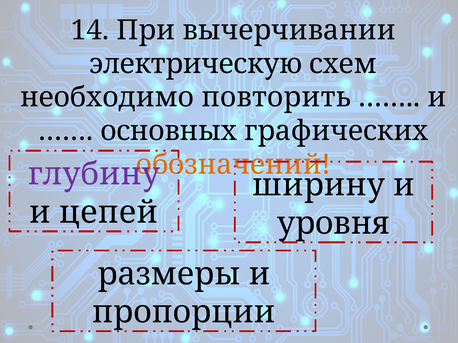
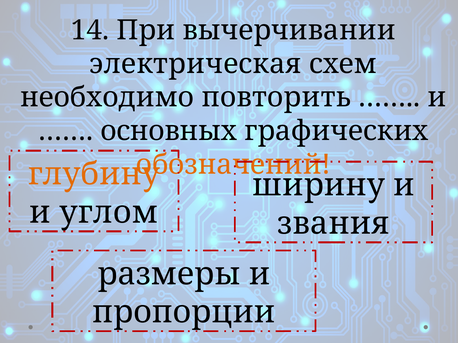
электрическую: электрическую -> электрическая (196, 64)
глубину colour: purple -> orange (94, 174)
цепей: цепей -> углом (109, 213)
уровня: уровня -> звания (333, 224)
